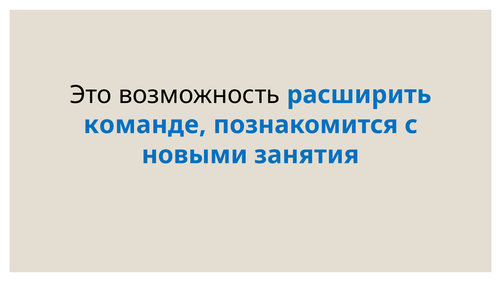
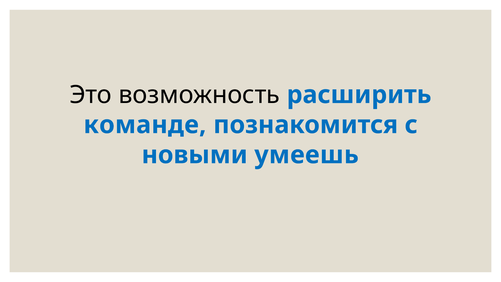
занятия: занятия -> умеешь (307, 155)
